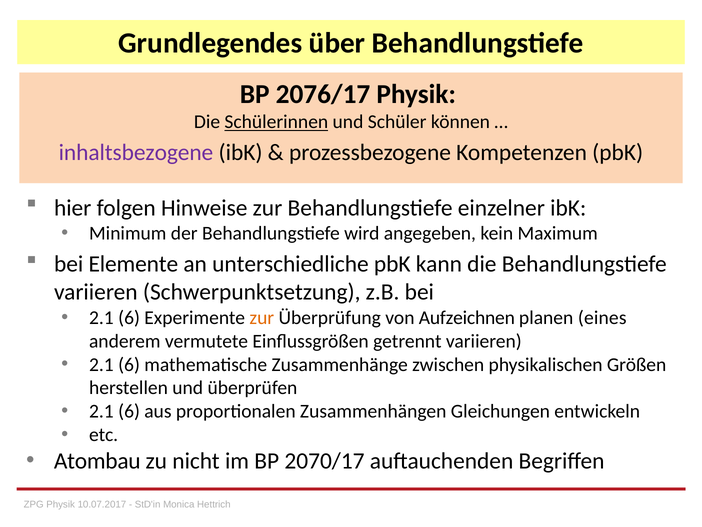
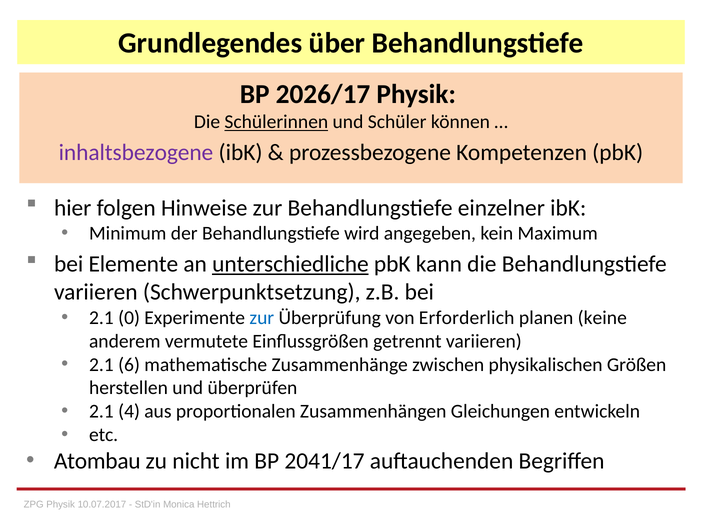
2076/17: 2076/17 -> 2026/17 (323, 94)
unterschiedliche underline: none -> present (290, 264)
6: 6 -> 0 (129, 317)
zur colour: orange -> blue (262, 317)
Aufzeichnen: Aufzeichnen -> Erforderlich (467, 317)
eines: eines -> keine (602, 317)
6: 6 -> 4 (129, 411)
2070/17: 2070/17 -> 2041/17 (325, 461)
